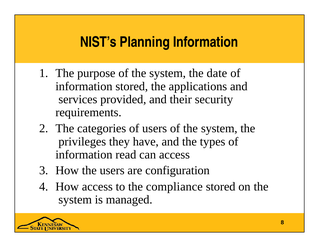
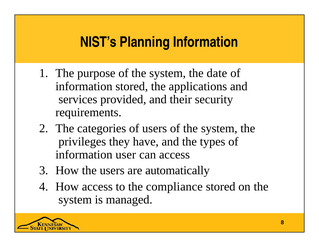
read: read -> user (126, 154)
configuration: configuration -> automatically (177, 170)
